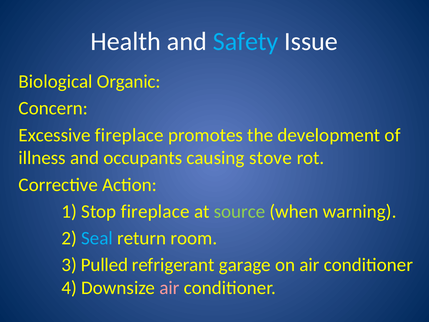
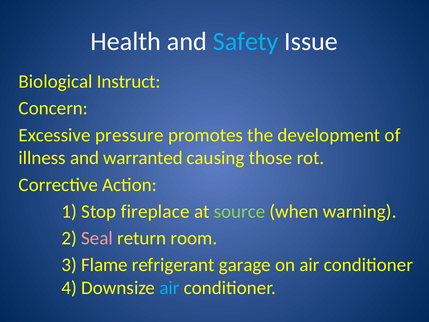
Organic: Organic -> Instruct (129, 82)
Excessive fireplace: fireplace -> pressure (129, 135)
occupants: occupants -> warranted (143, 158)
stove: stove -> those (271, 158)
Seal colour: light blue -> pink (97, 238)
Pulled: Pulled -> Flame (104, 265)
air colour: pink -> light blue (169, 288)
